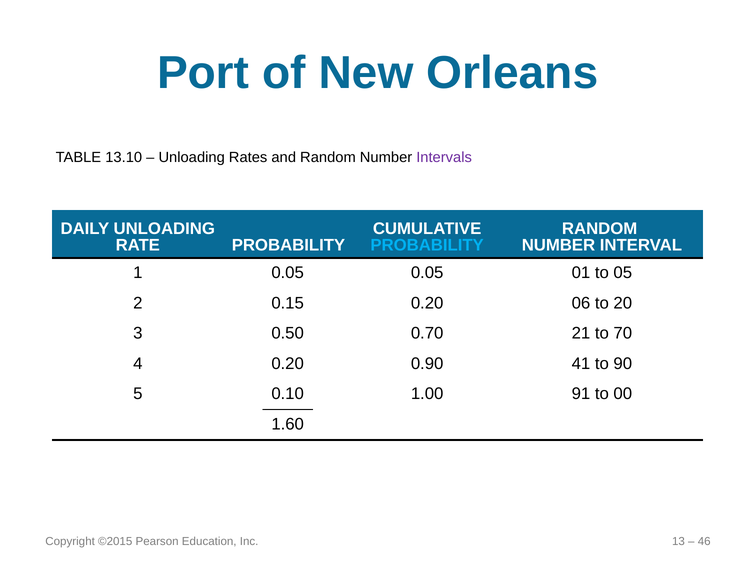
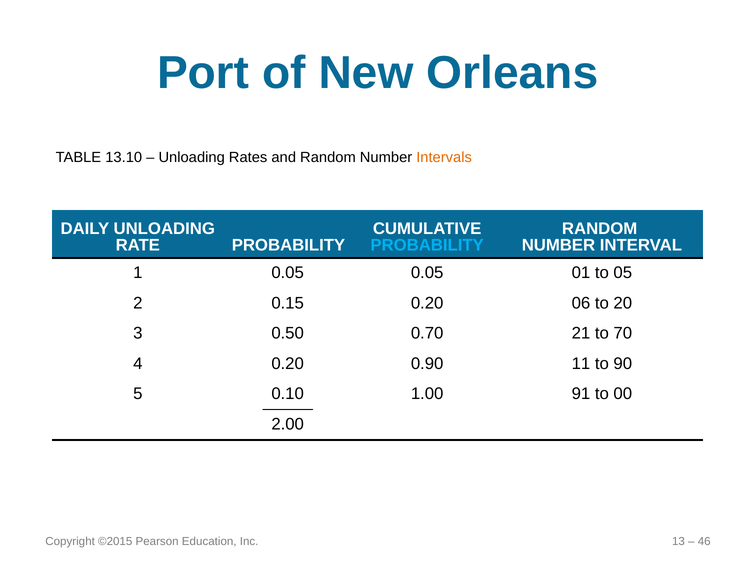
Intervals colour: purple -> orange (444, 157)
41: 41 -> 11 (581, 364)
1.60: 1.60 -> 2.00 (288, 424)
